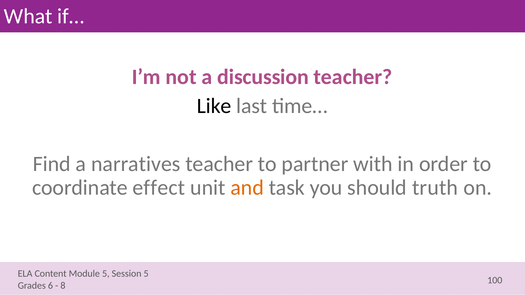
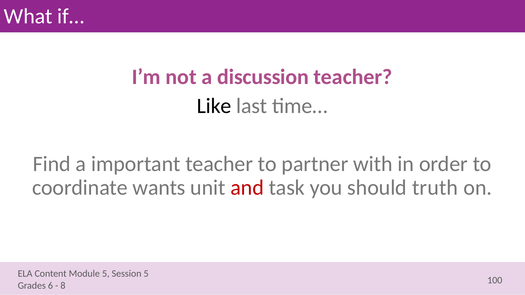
narratives: narratives -> important (136, 164)
effect: effect -> wants (159, 188)
and colour: orange -> red (247, 188)
